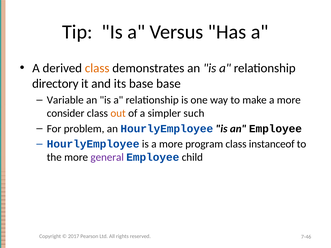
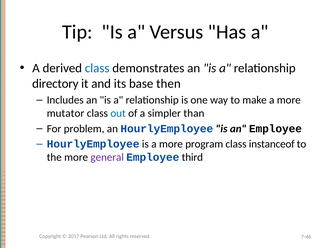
class colour: orange -> blue (97, 68)
base base: base -> then (168, 84)
Variable: Variable -> Includes (65, 100)
consider: consider -> mutator (66, 113)
out colour: orange -> blue (118, 113)
such: such -> than (194, 113)
child: child -> third (192, 157)
